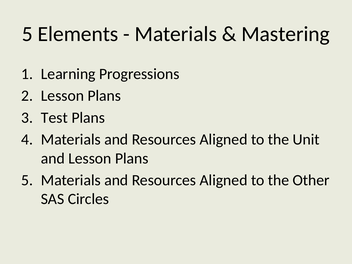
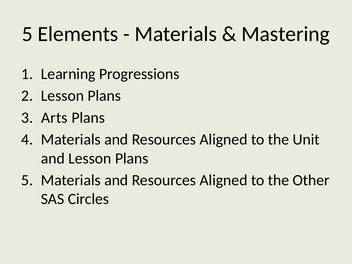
Test: Test -> Arts (54, 118)
